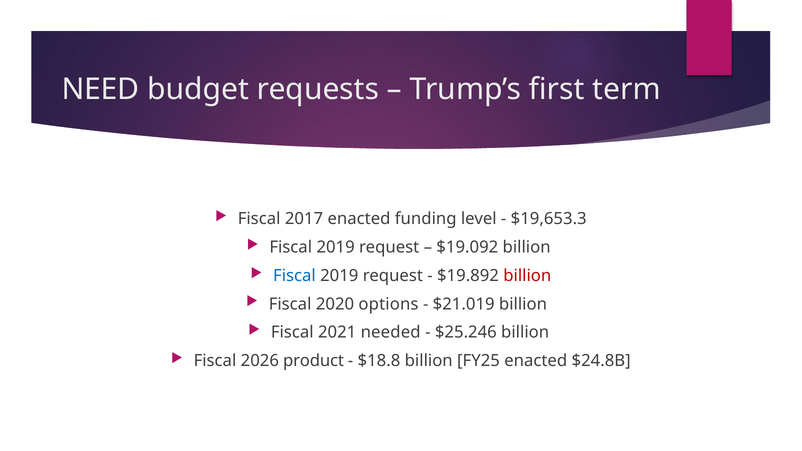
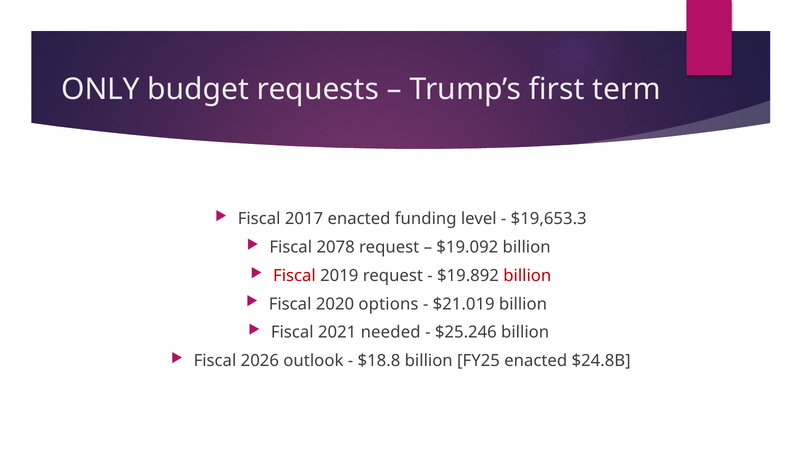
NEED: NEED -> ONLY (101, 89)
2019: 2019 -> 2078 (336, 247)
Fiscal colour: blue -> red (294, 276)
product: product -> outlook (313, 361)
